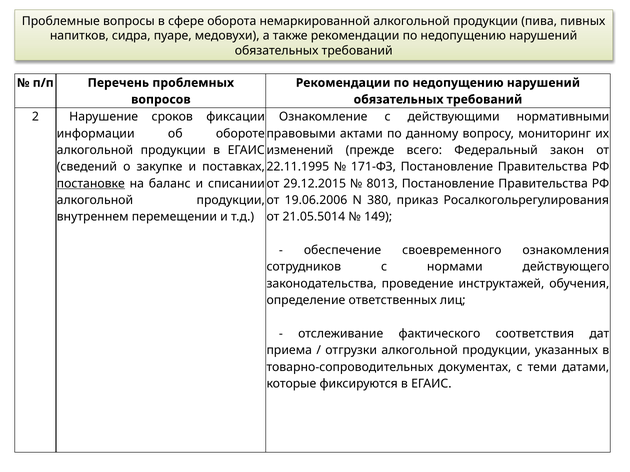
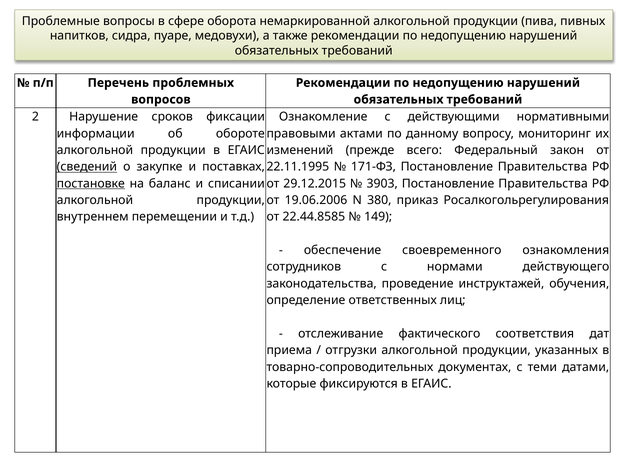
сведений underline: none -> present (87, 167)
8013: 8013 -> 3903 (382, 184)
21.05.5014: 21.05.5014 -> 22.44.8585 (314, 217)
